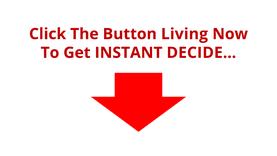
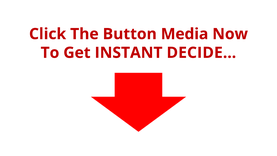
Living: Living -> Media (185, 34)
